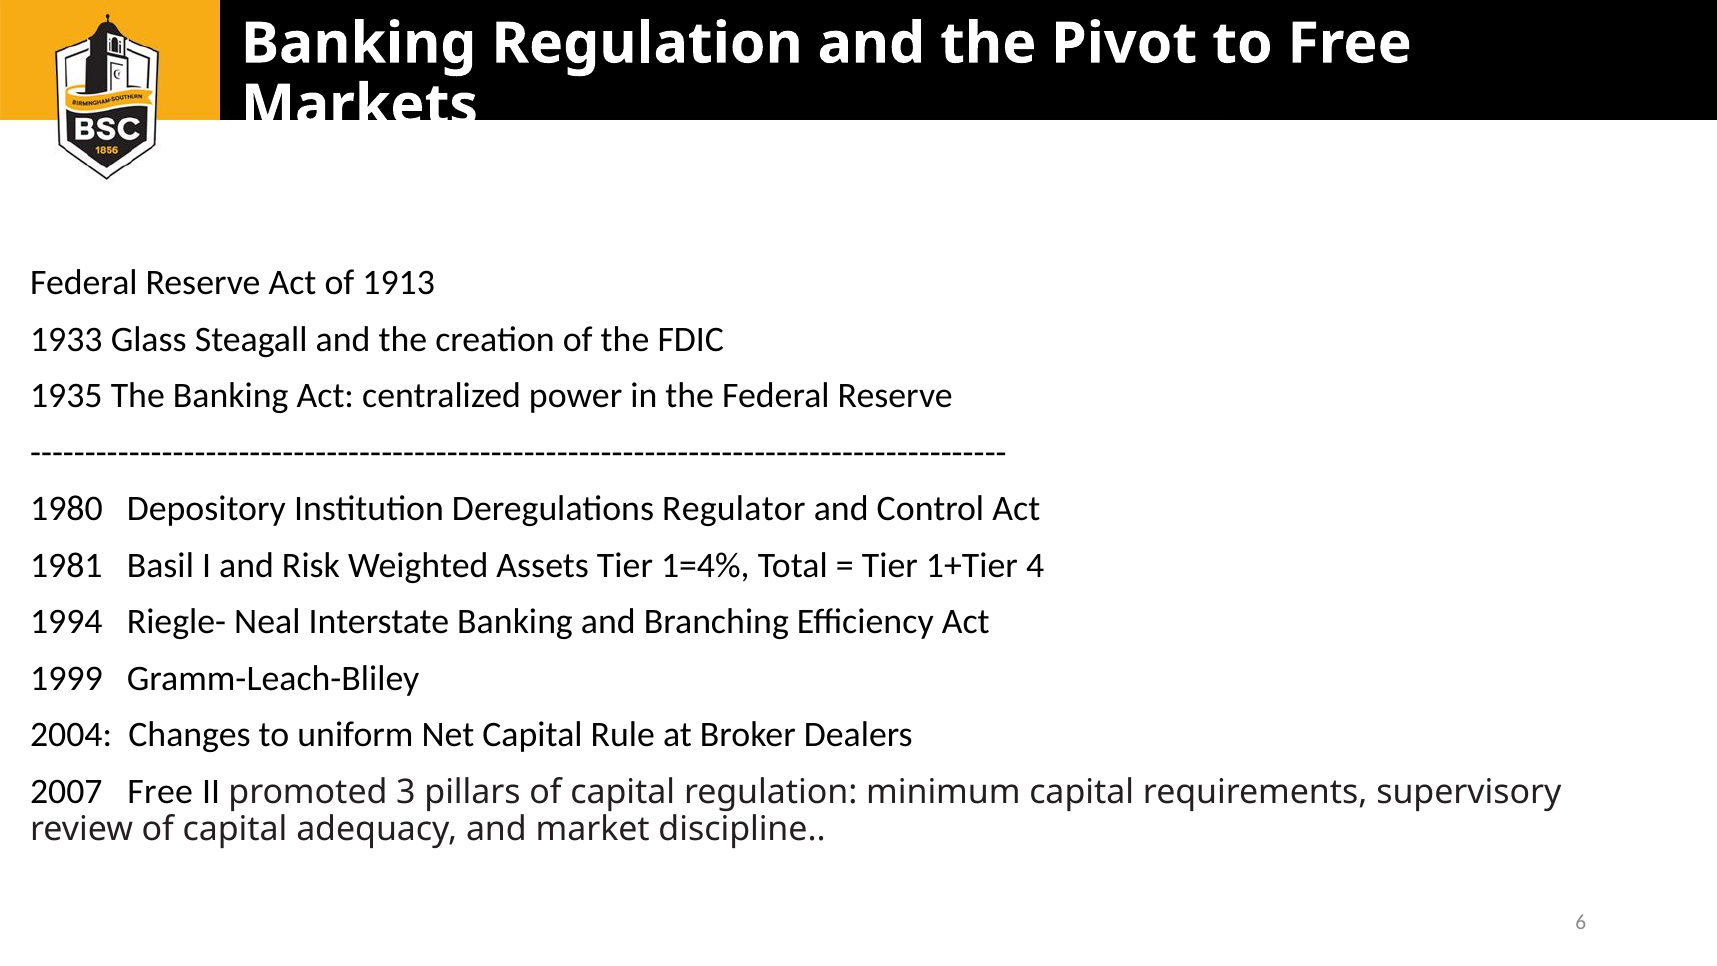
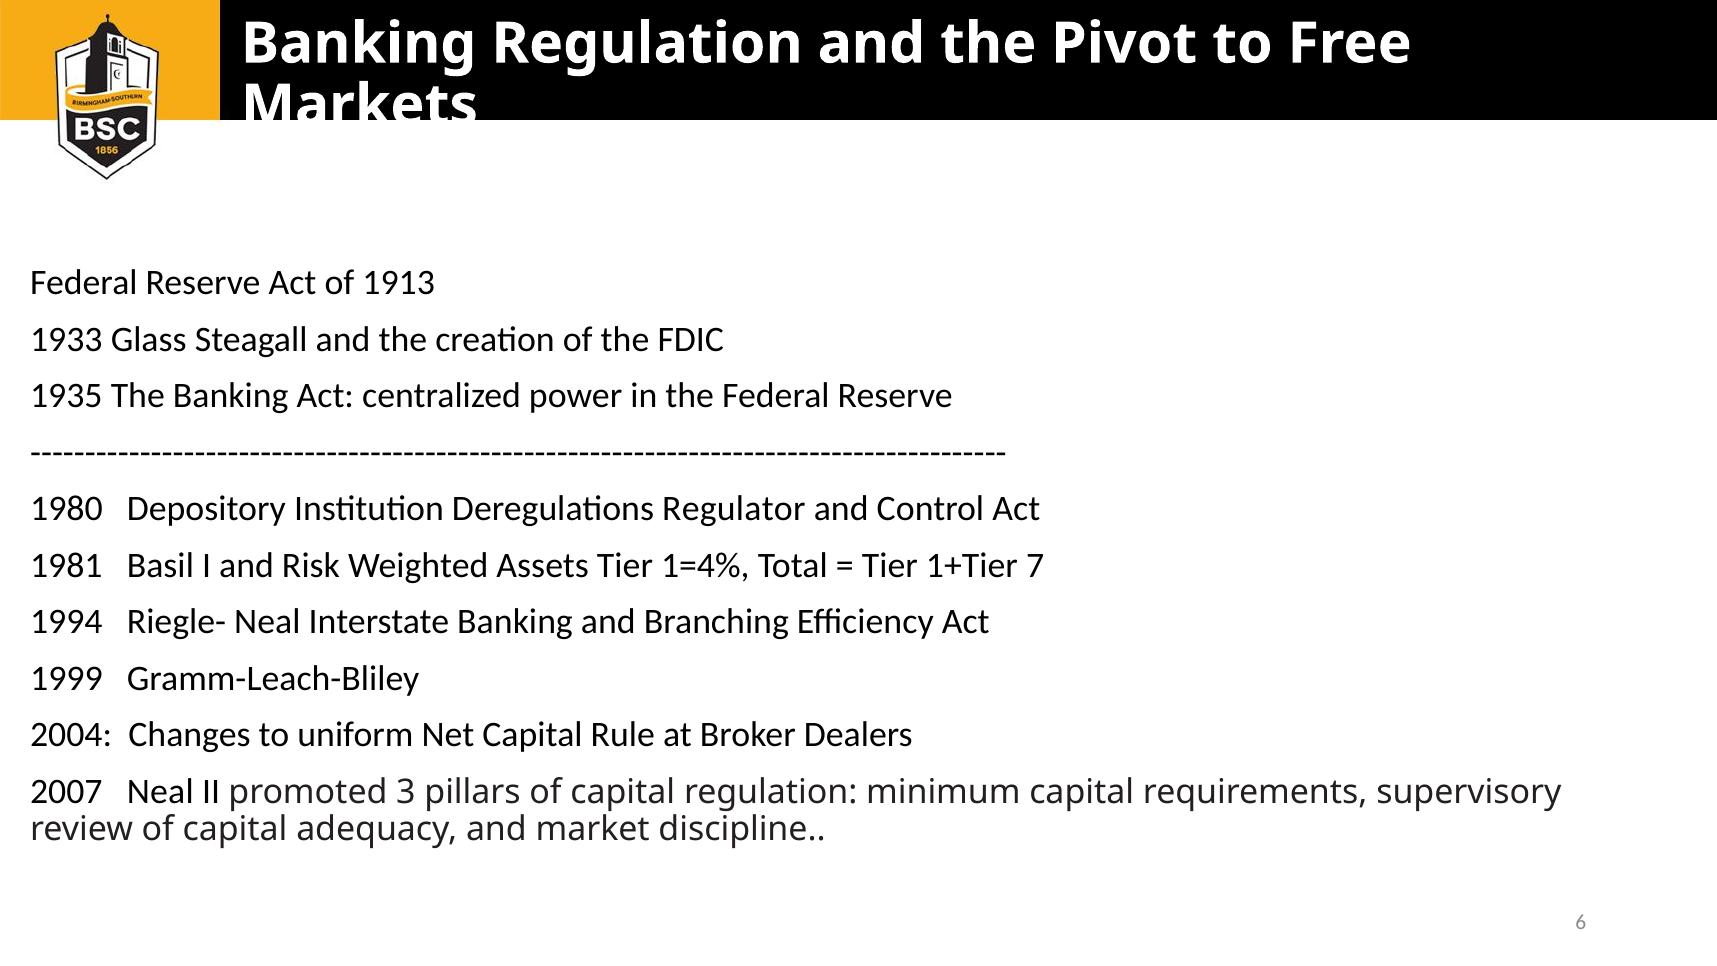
4: 4 -> 7 (1035, 565)
2007 Free: Free -> Neal (160, 791)
